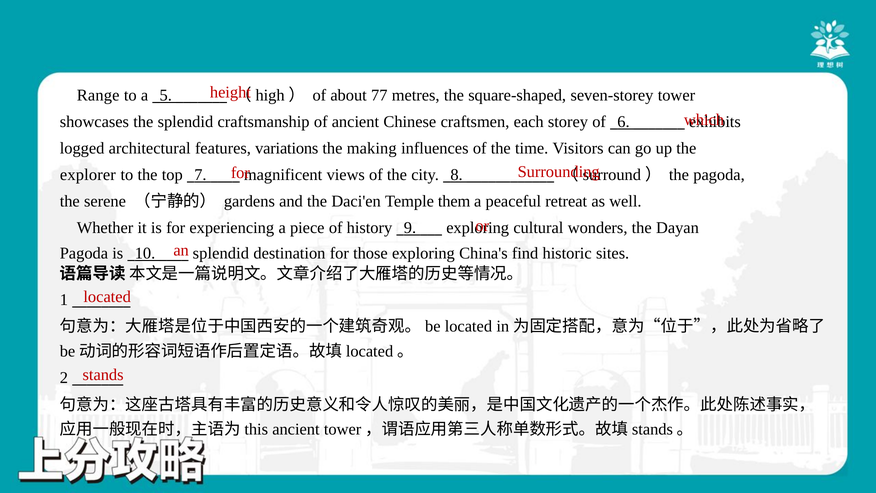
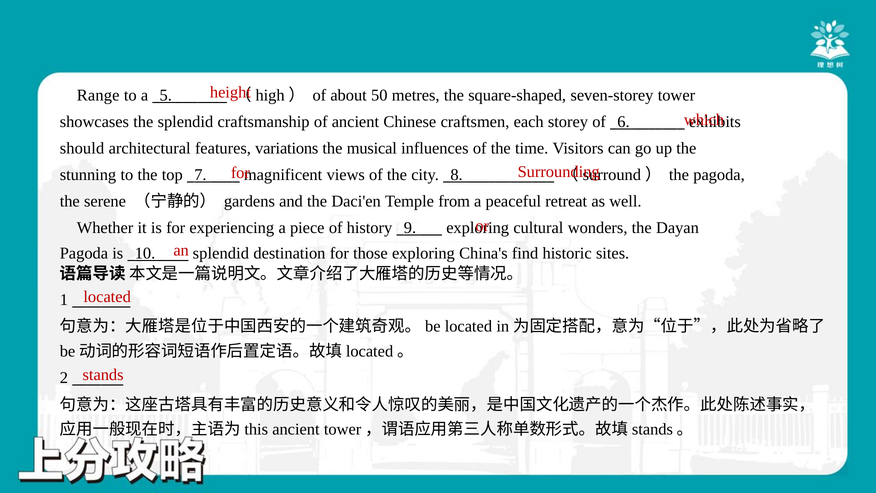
77: 77 -> 50 (379, 95)
logged: logged -> should (82, 148)
making: making -> musical (372, 148)
explorer: explorer -> stunning (88, 175)
them: them -> from (454, 201)
